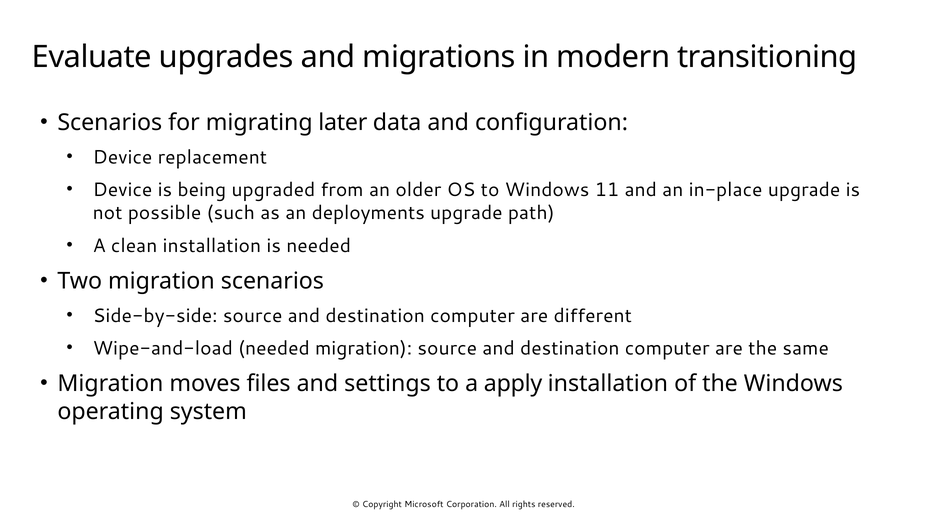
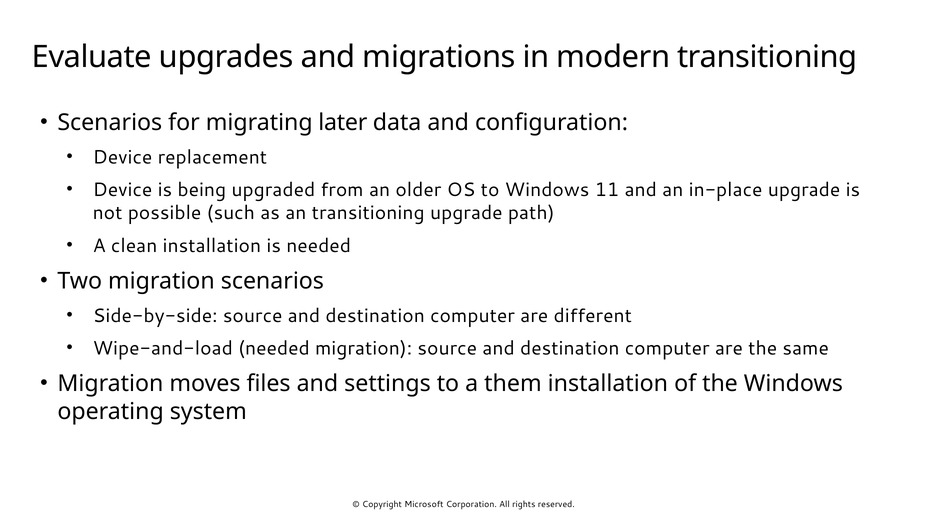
an deployments: deployments -> transitioning (368, 213)
apply: apply -> them (513, 383)
